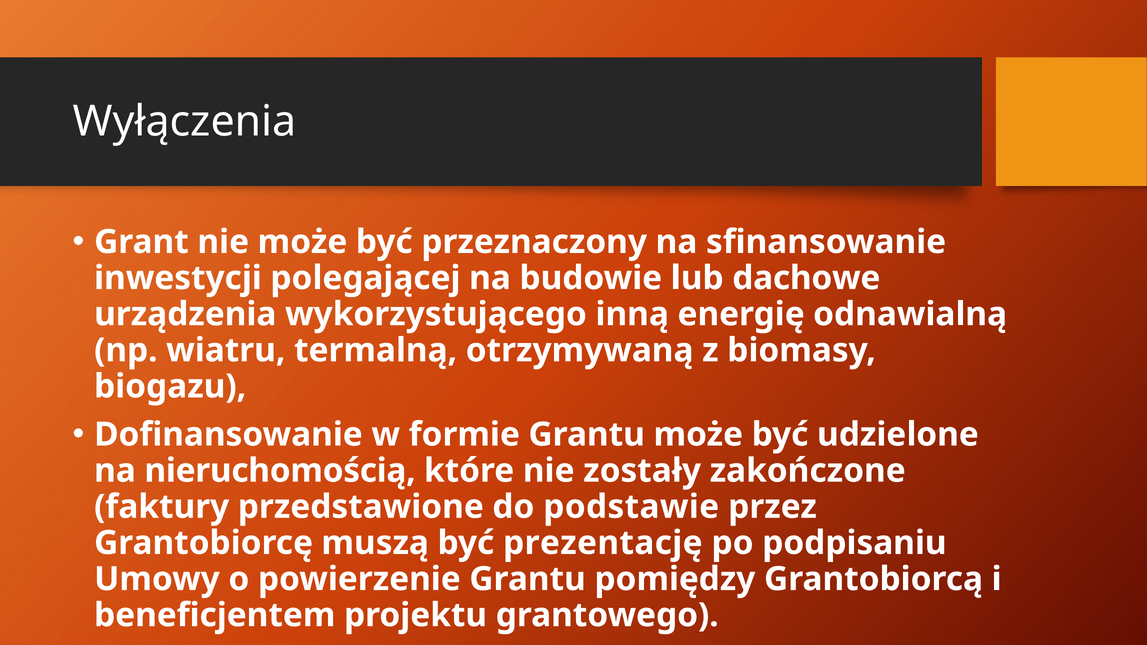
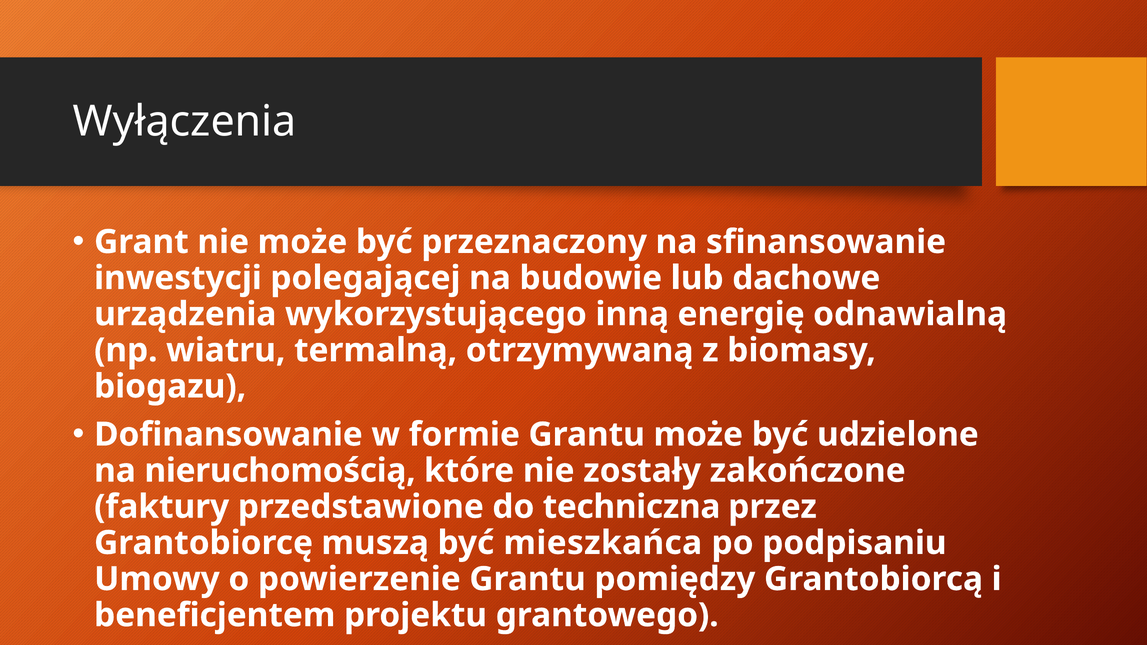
podstawie: podstawie -> techniczna (632, 507)
prezentację: prezentację -> mieszkańca (603, 543)
